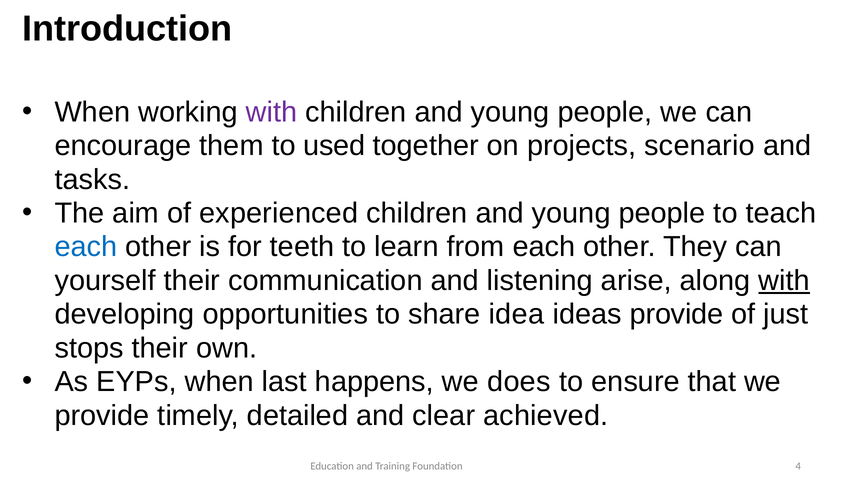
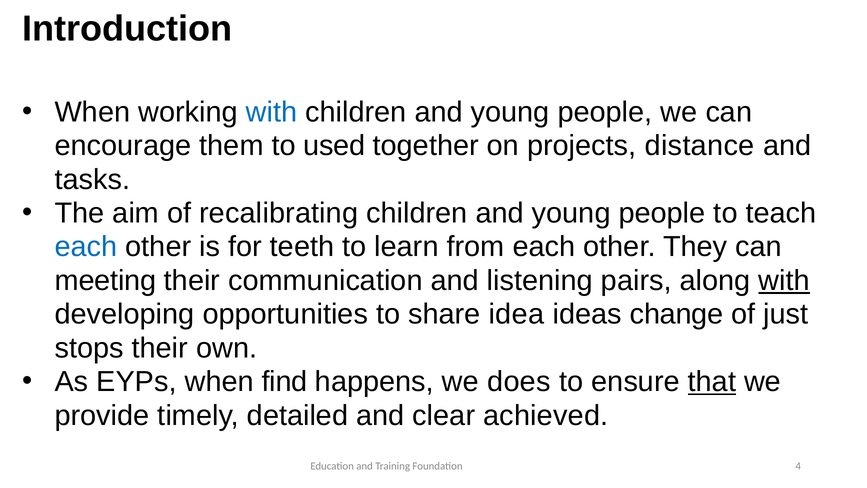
with colour: purple -> blue (272, 112)
scenario: scenario -> distance (700, 146)
experienced: experienced -> recalibrating (279, 213)
yourself: yourself -> meeting (105, 280)
arise: arise -> pairs (636, 280)
ideas provide: provide -> change (677, 314)
last: last -> find (285, 382)
that underline: none -> present (712, 382)
